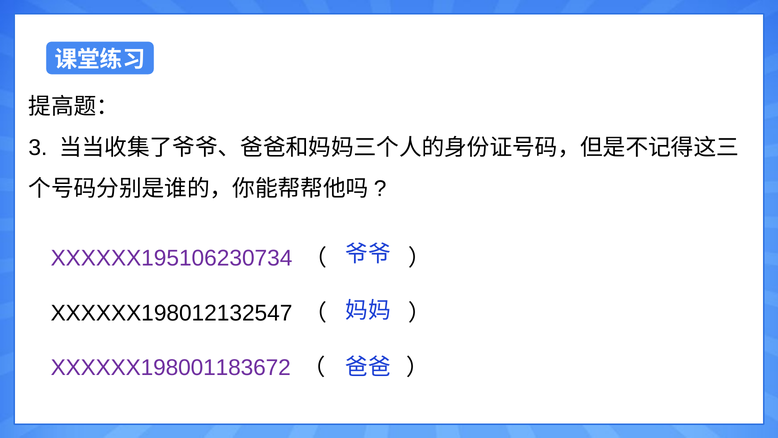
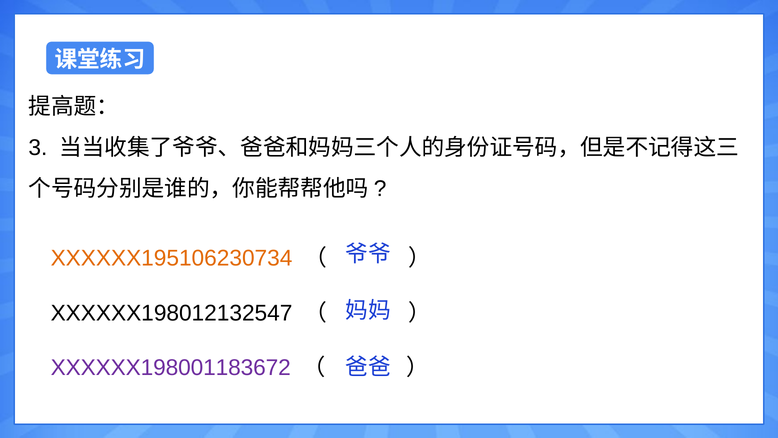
XXXXXX195106230734 colour: purple -> orange (172, 258)
